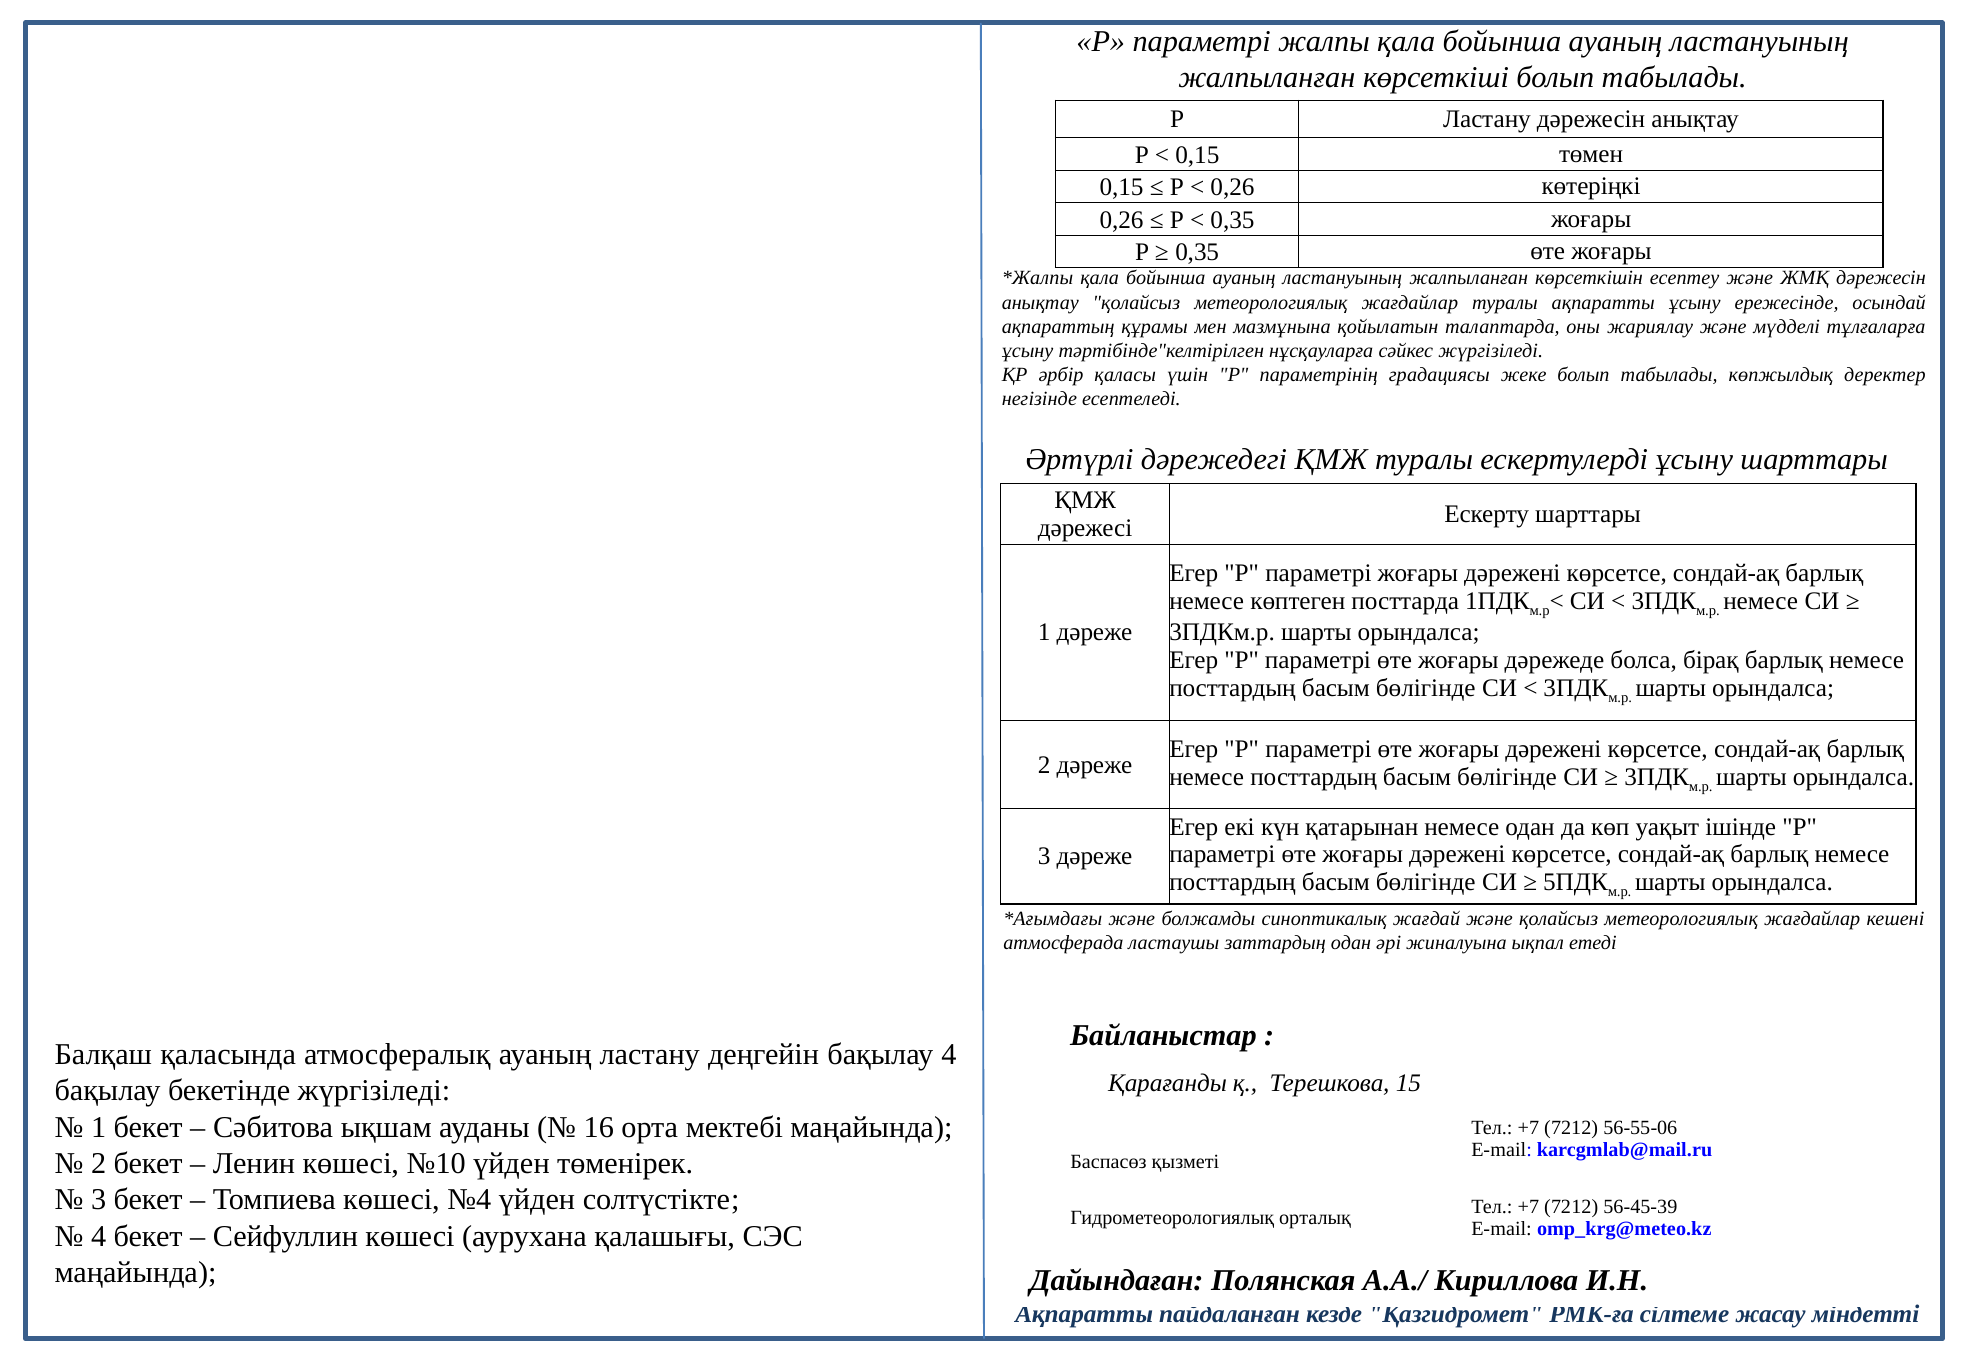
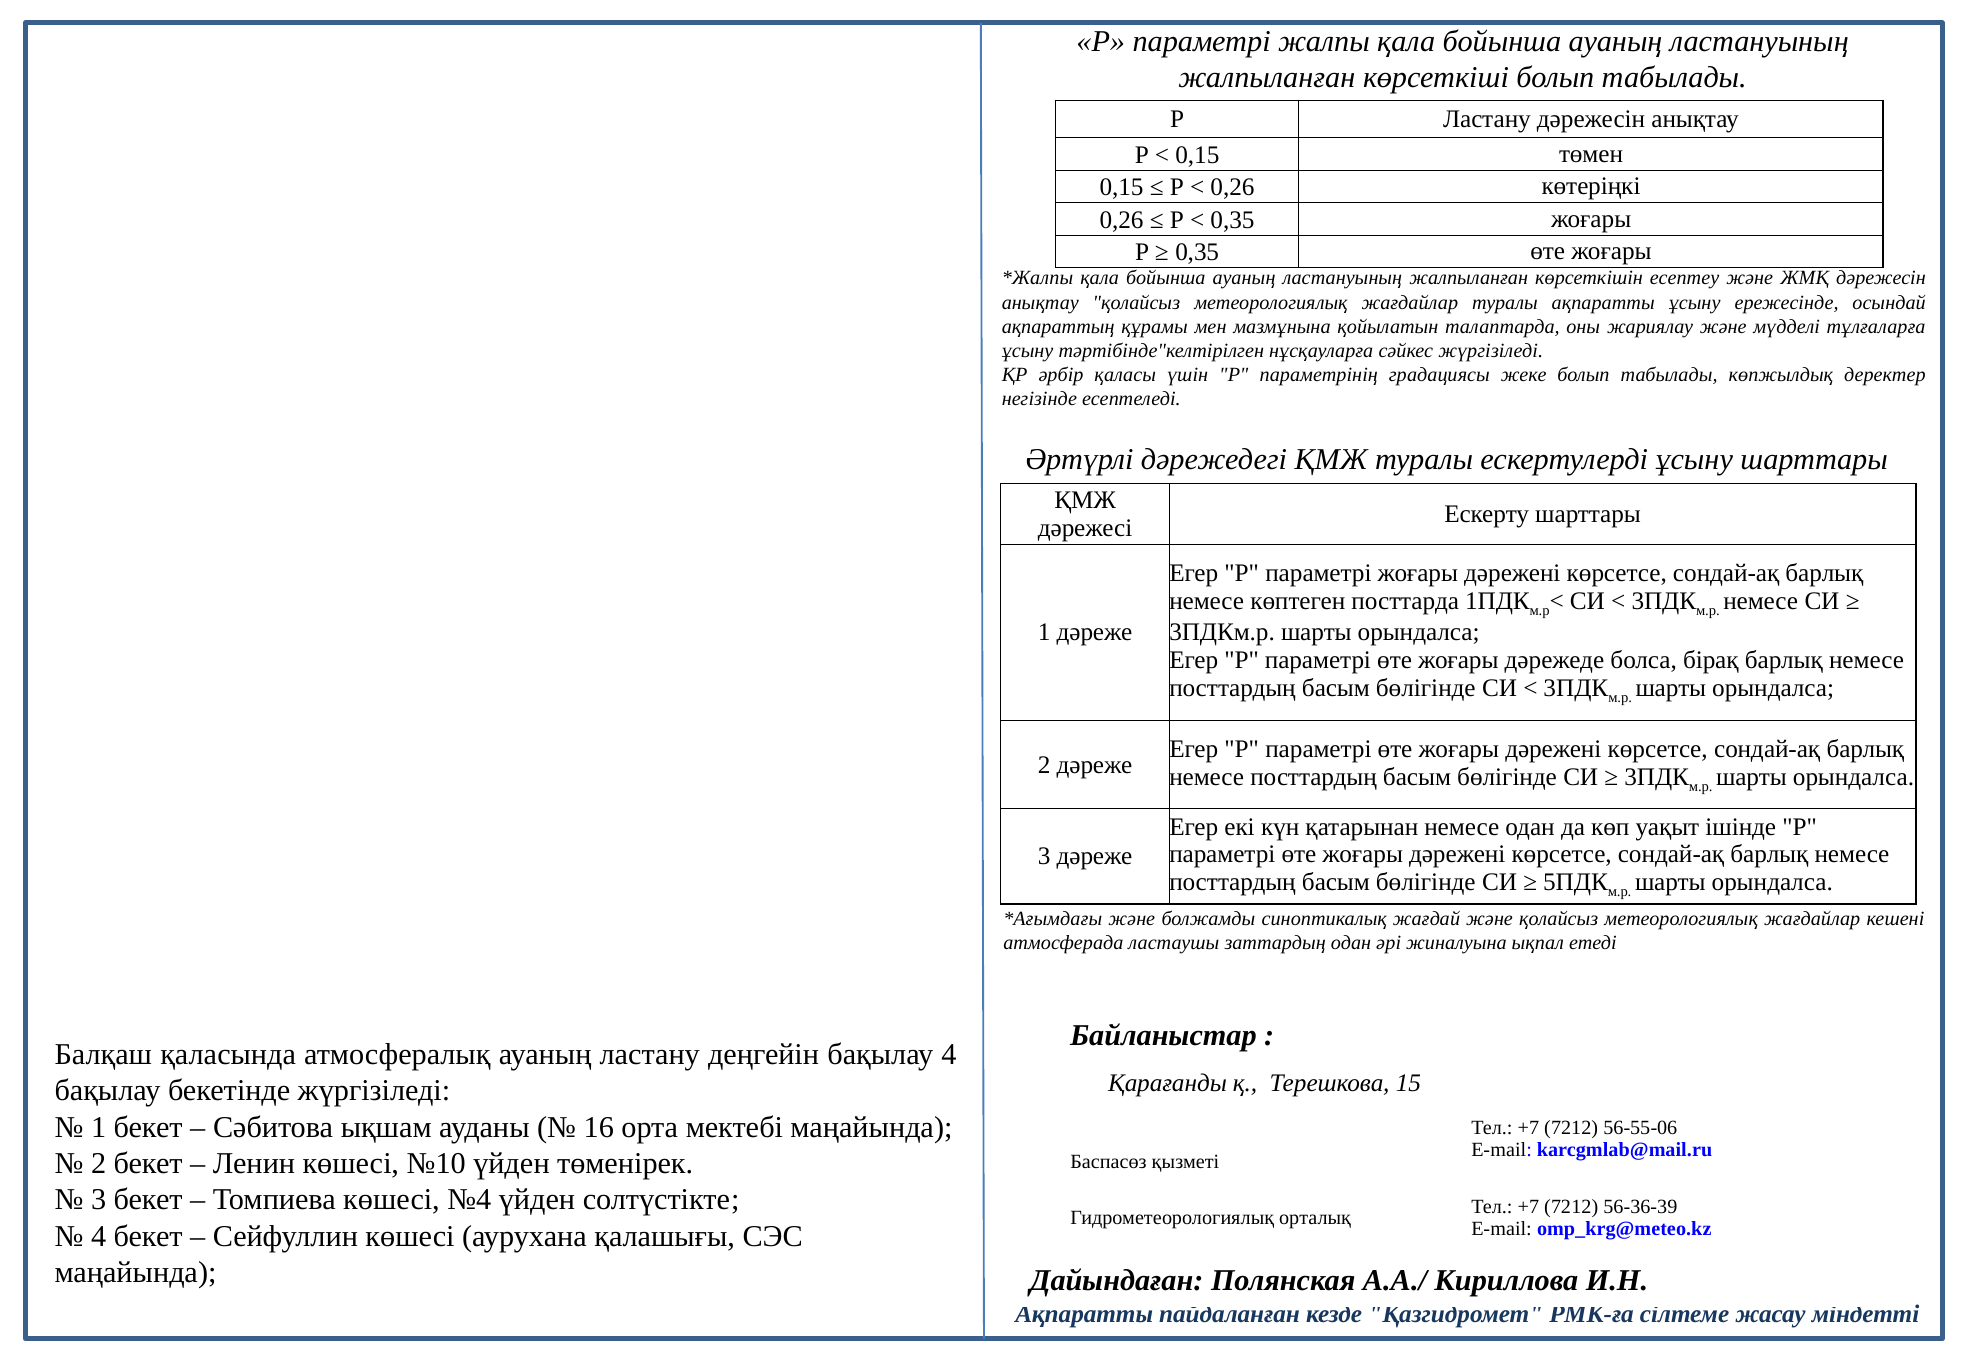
56-45-39: 56-45-39 -> 56-36-39 (1640, 1207)
